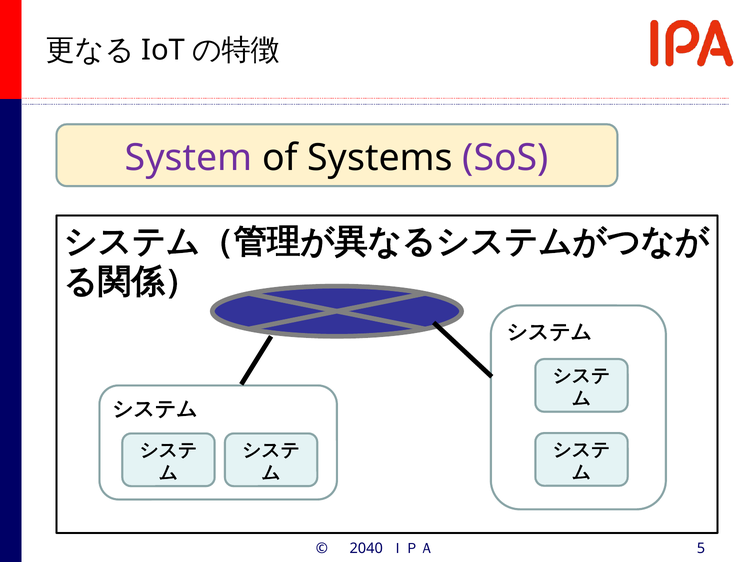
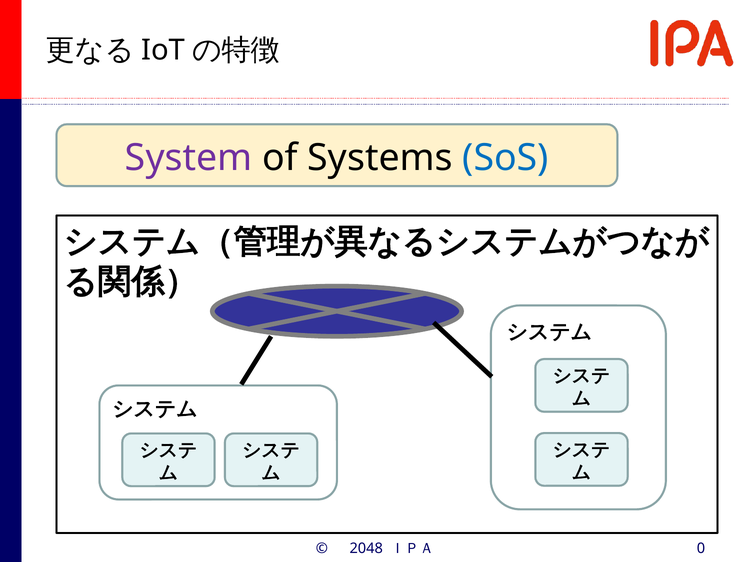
SoS colour: purple -> blue (506, 158)
2040: 2040 -> 2048 (366, 549)
5: 5 -> 0 (701, 549)
